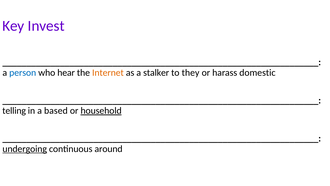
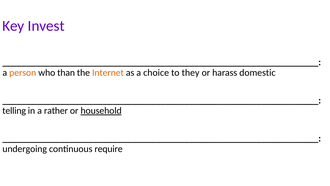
person colour: blue -> orange (23, 72)
hear: hear -> than (66, 72)
stalker: stalker -> choice (156, 72)
based: based -> rather (56, 111)
undergoing underline: present -> none (25, 149)
around: around -> require (109, 149)
